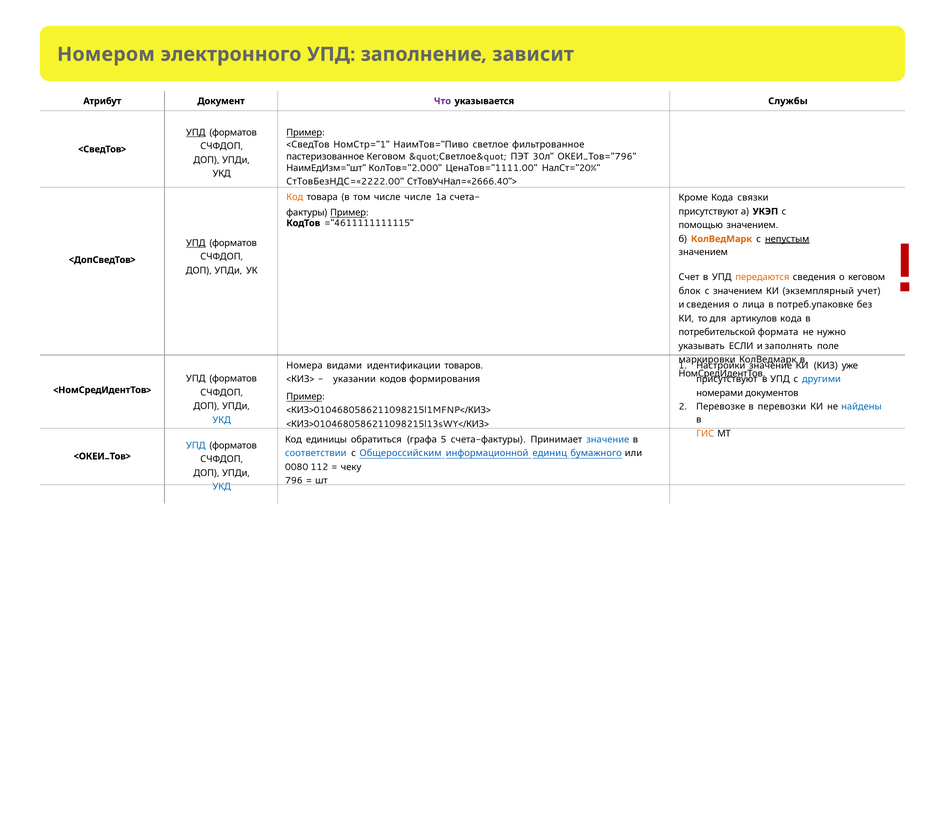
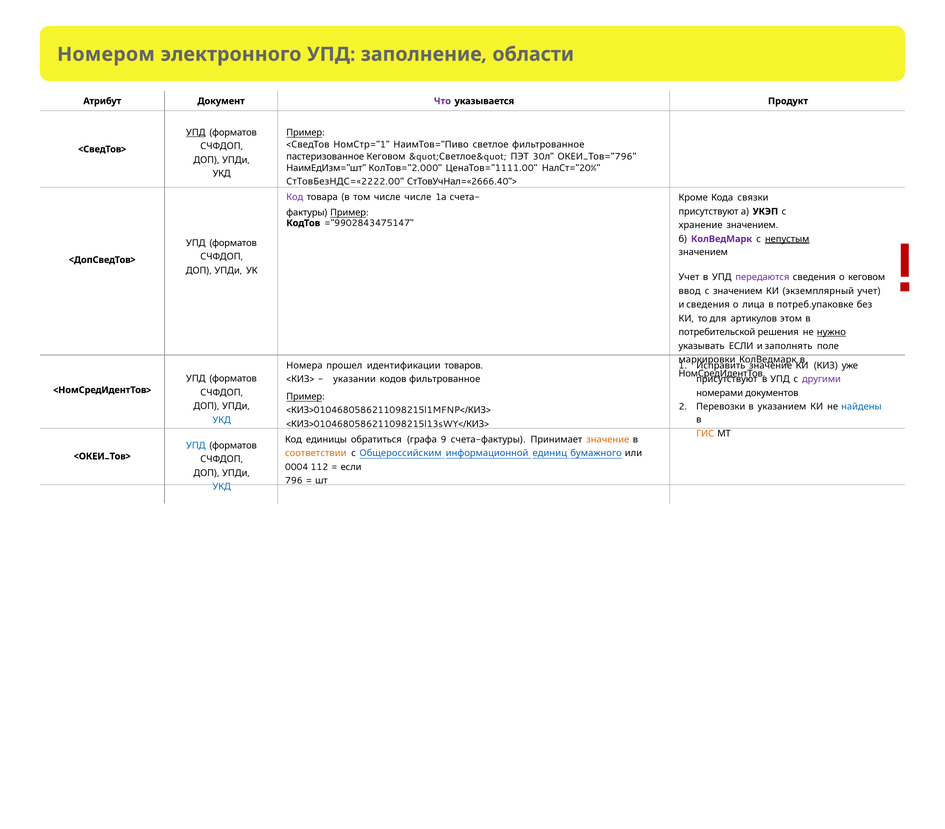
зависит: зависит -> области (533, 54)
Службы: Службы -> Продукт (788, 101)
Код colour: orange -> purple (295, 197)
="4611111111115: ="4611111111115 -> ="9902843475147 (369, 223)
помощью: помощью -> хранение (701, 225)
КолВедМарк colour: orange -> purple (722, 239)
УПД underline: present -> none (196, 243)
Счет: Счет -> Учет (689, 277)
передаются colour: orange -> purple (762, 277)
блок: блок -> ввод (690, 291)
артикулов кода: кода -> этом (791, 318)
формата: формата -> решения (778, 332)
нужно underline: none -> present (831, 332)
Настройки: Настройки -> Исправить (721, 365)
видами: видами -> прошел (344, 365)
кодов формирования: формирования -> фильтрованное (445, 379)
другими colour: blue -> purple (821, 379)
Перевозке: Перевозке -> Перевозки (721, 407)
перевозки: перевозки -> указанием (782, 407)
5: 5 -> 9 (444, 439)
значение colour: blue -> orange (608, 439)
соответствии colour: blue -> orange (316, 453)
0080: 0080 -> 0004 (297, 467)
чеку: чеку -> если (351, 467)
